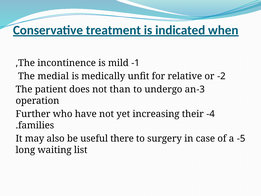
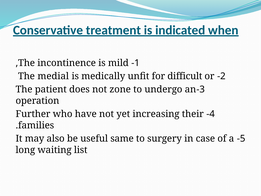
relative: relative -> difficult (185, 76)
than: than -> zone (120, 89)
there: there -> same (122, 138)
